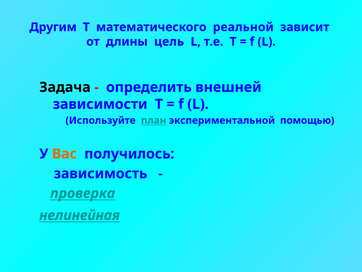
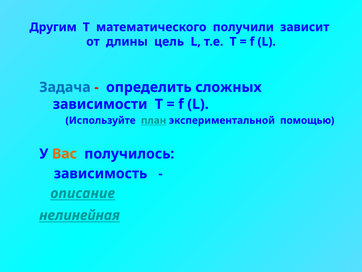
реальной: реальной -> получили (243, 27)
Задача colour: black -> blue (65, 87)
внешней: внешней -> сложных (228, 87)
проверка: проверка -> описание (83, 193)
